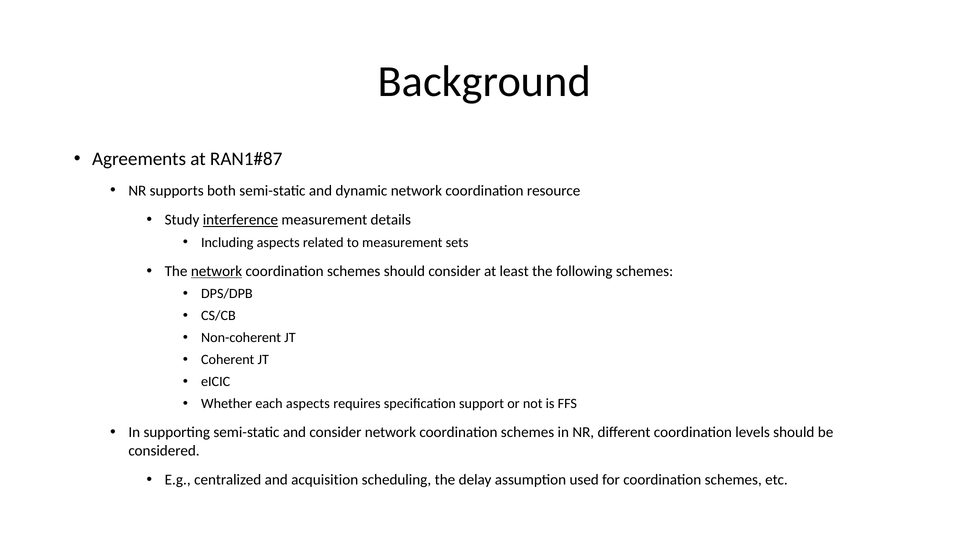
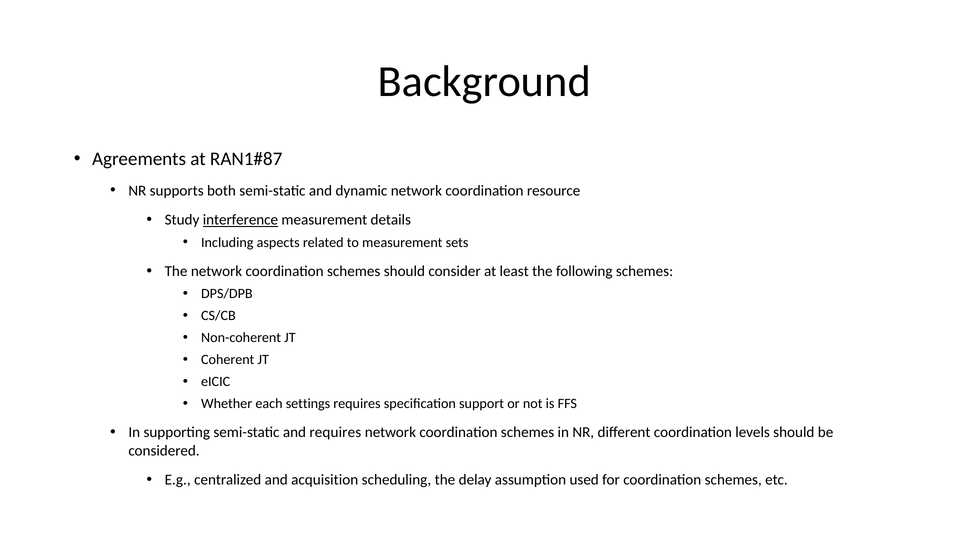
network underline: present -> none (217, 271)
each aspects: aspects -> settings (308, 404)
and consider: consider -> requires (335, 433)
